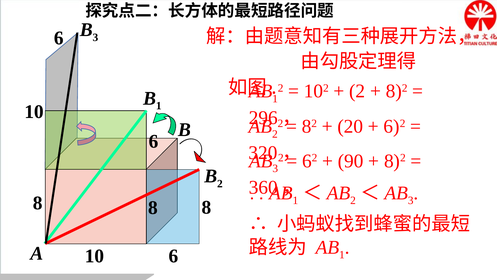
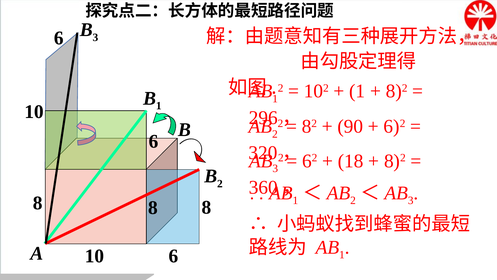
2: 2 -> 1 (357, 91)
20: 20 -> 90 (350, 126)
90: 90 -> 18 (351, 161)
